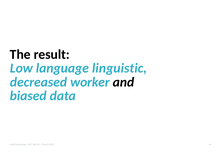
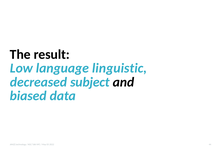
worker: worker -> subject (90, 82)
